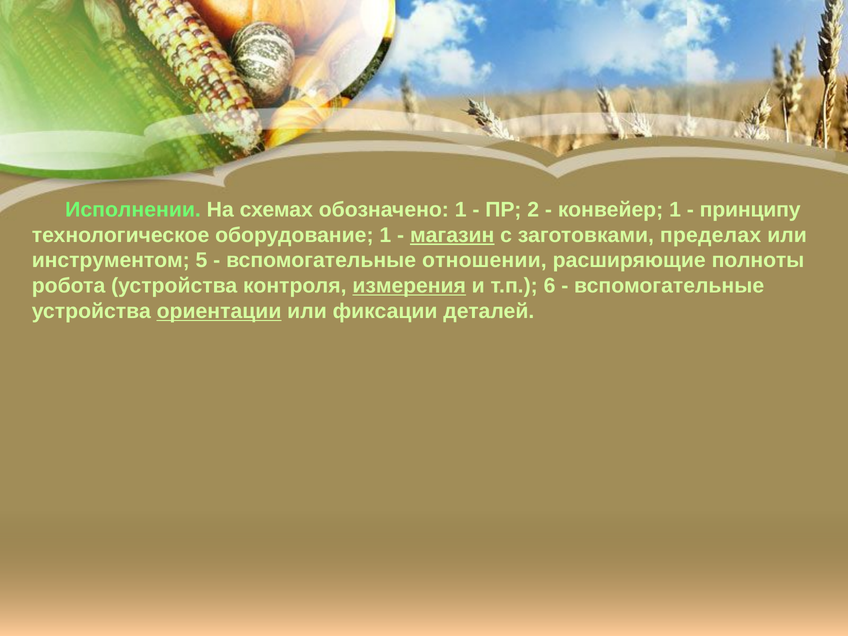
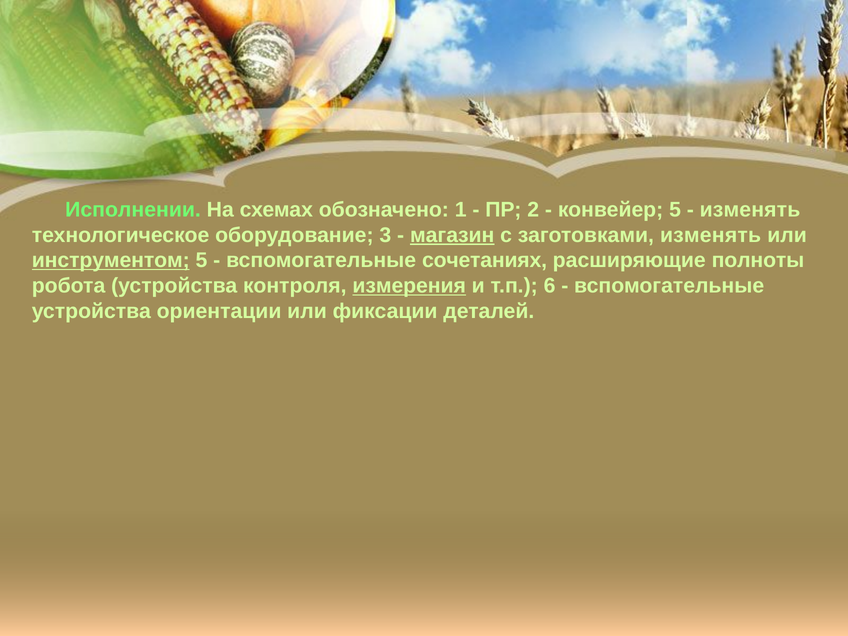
конвейер 1: 1 -> 5 (675, 210)
принципу: принципу -> изменять (750, 210)
оборудование 1: 1 -> 3 (385, 235)
заготовками пределах: пределах -> изменять (711, 235)
инструментом underline: none -> present (111, 260)
отношении: отношении -> сочетаниях (485, 260)
ориентации underline: present -> none (219, 311)
